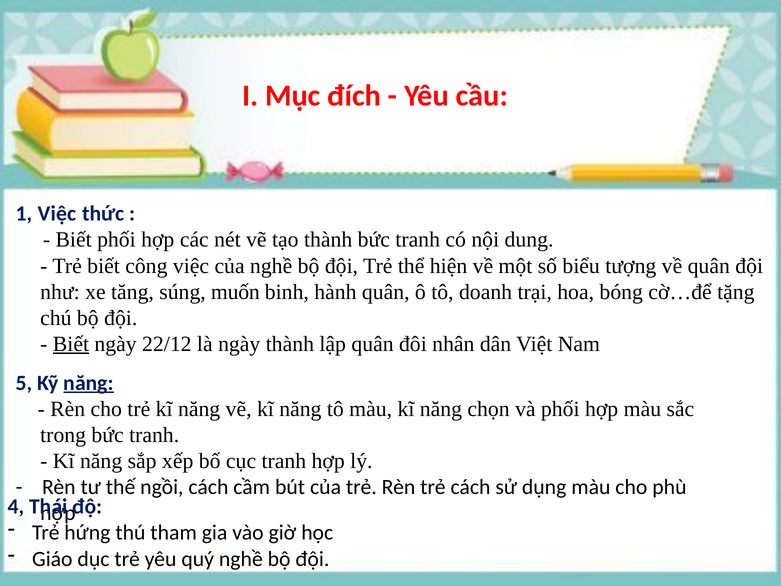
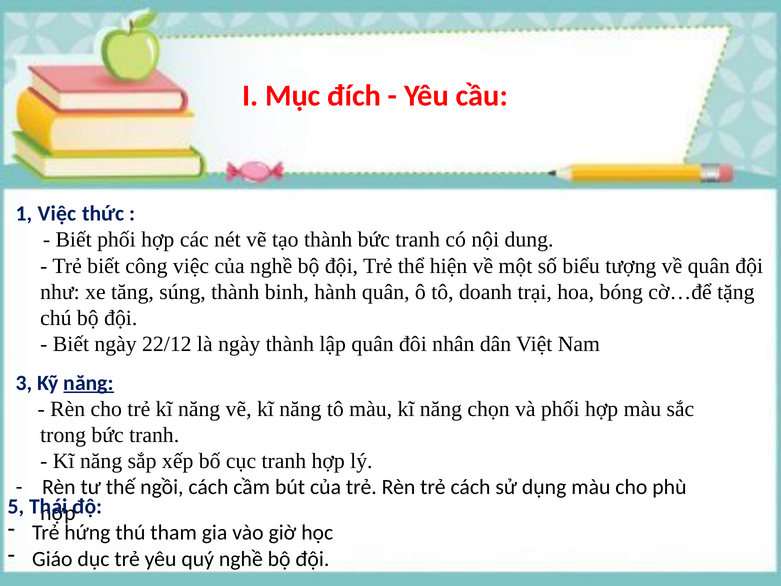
súng muốn: muốn -> thành (235, 292)
Biết underline: present -> none (71, 344)
5: 5 -> 3 (24, 383)
4: 4 -> 5 (16, 507)
